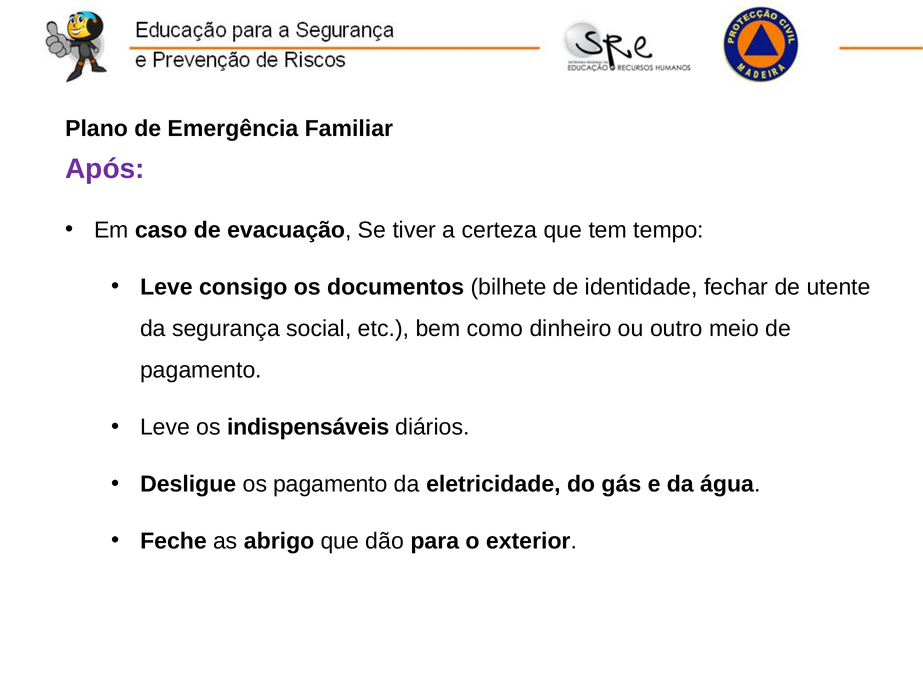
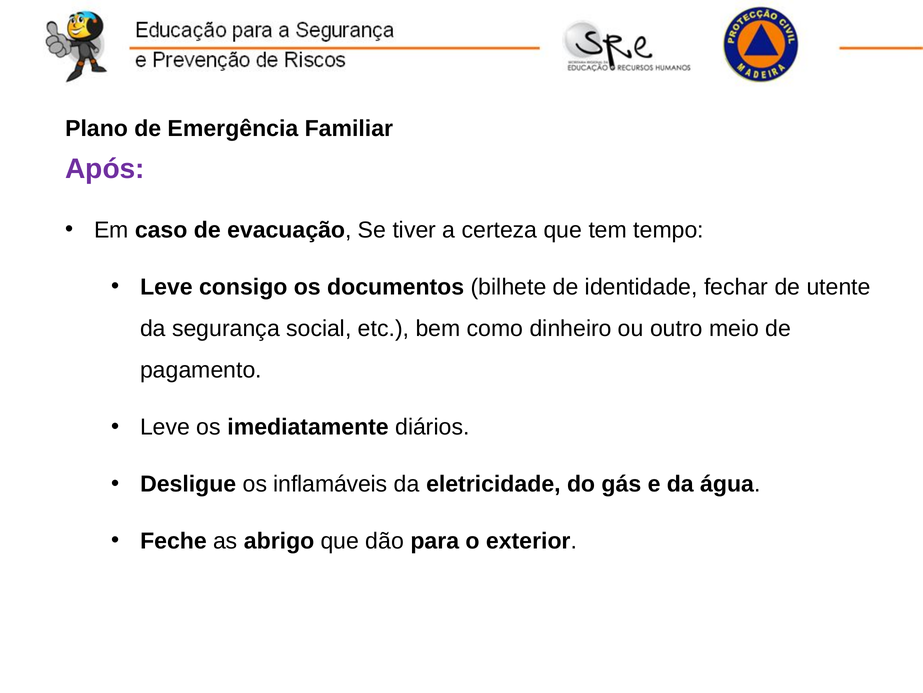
indispensáveis: indispensáveis -> imediatamente (308, 427)
os pagamento: pagamento -> inflamáveis (330, 484)
